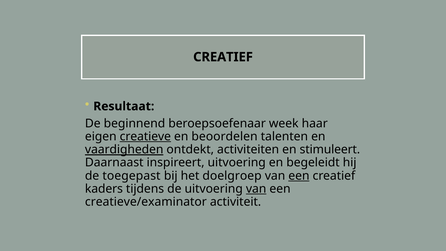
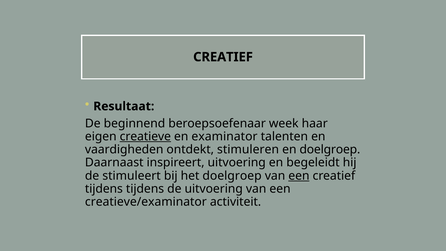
beoordelen: beoordelen -> examinator (225, 137)
vaardigheden underline: present -> none (124, 150)
activiteiten: activiteiten -> stimuleren (248, 150)
en stimuleert: stimuleert -> doelgroep (330, 150)
toegepast: toegepast -> stimuleert (132, 176)
kaders: kaders -> tijdens (104, 189)
van underline: present -> none (256, 189)
